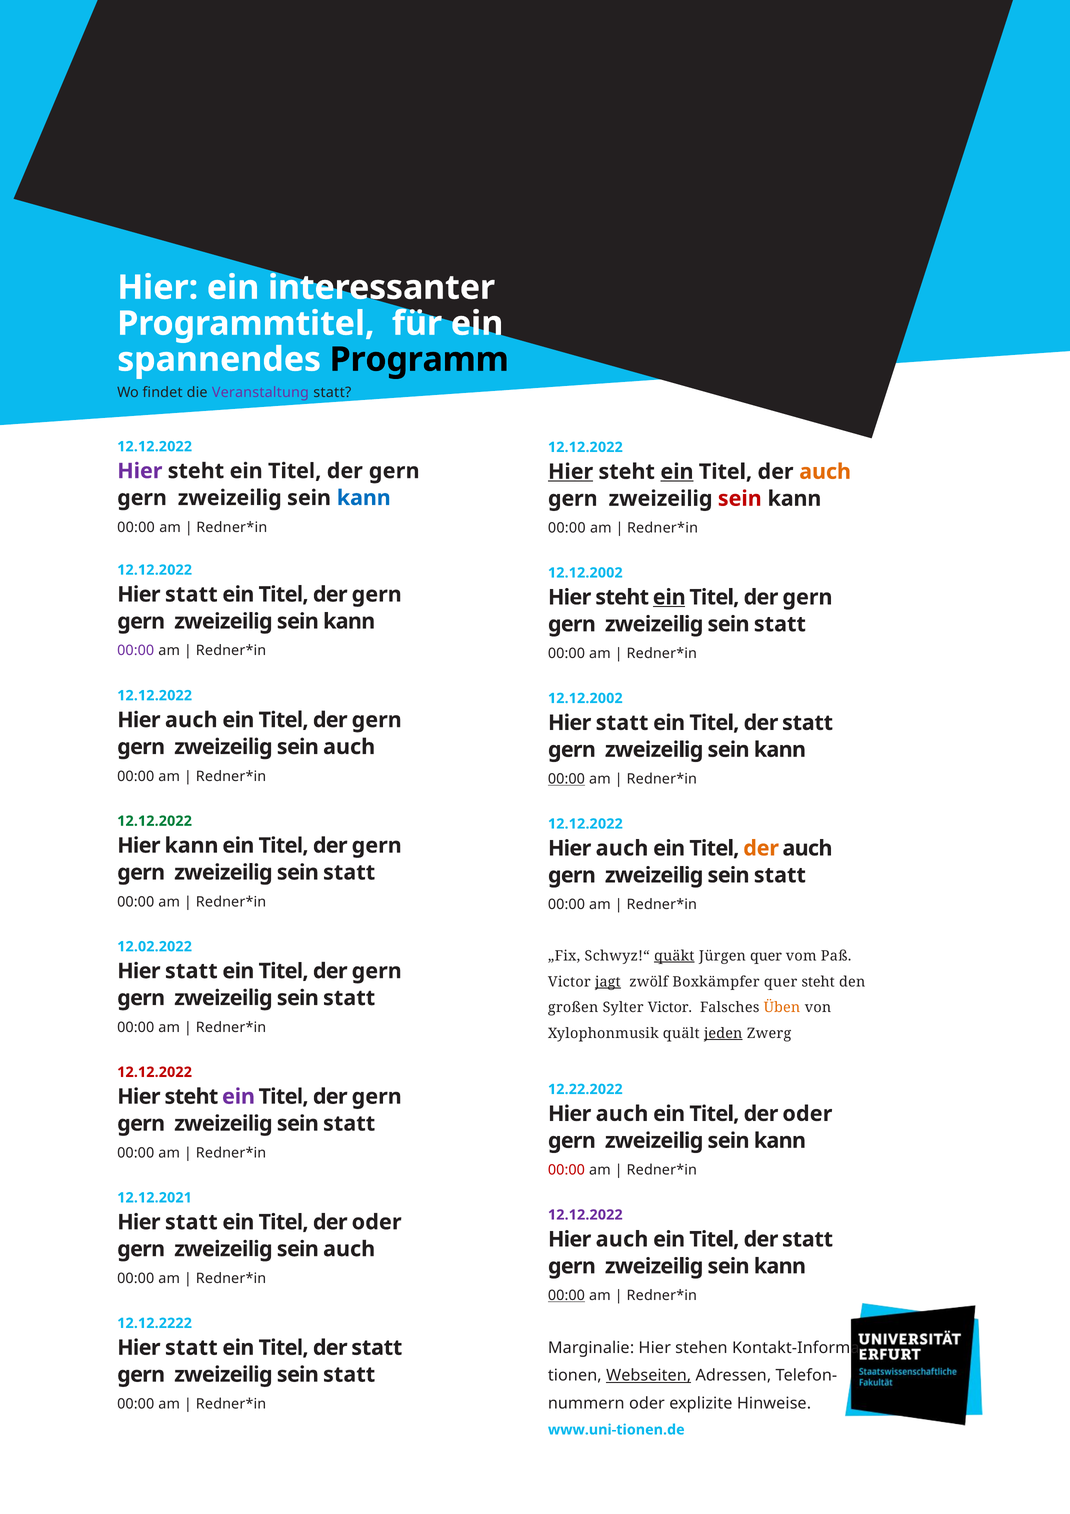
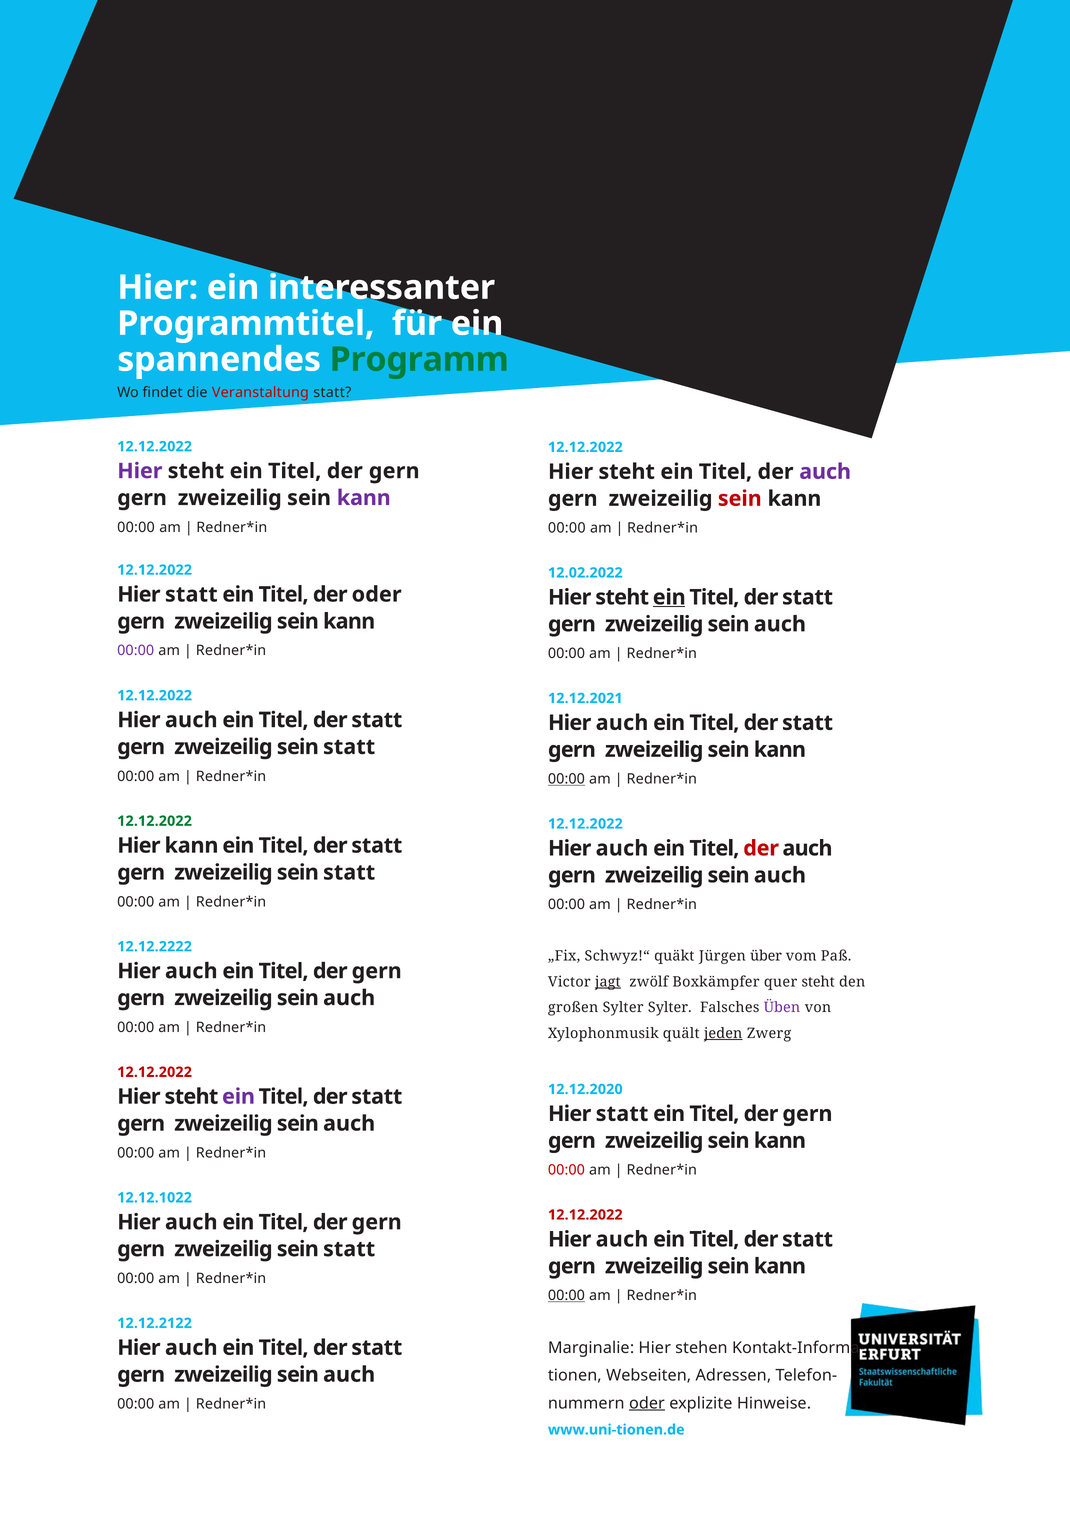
Programm colour: black -> green (419, 360)
Veranstaltung colour: purple -> red (260, 393)
Hier underline: present -> none (571, 472)
ein underline: present -> none (677, 472)
auch colour: orange -> purple (825, 472)
kann colour: blue -> purple (364, 498)
12.12.2002: 12.12.2002 -> 12.02.2022 (585, 573)
gern: gern -> oder (377, 595)
gern: gern -> statt (808, 597)
statt: statt -> auch (780, 624)
12.12.2002: 12.12.2002 -> 12.12.2021 (585, 698)
gern: gern -> statt (377, 720)
statt: statt -> auch (622, 723)
auch: auch -> statt (349, 747)
gern: gern -> statt (377, 846)
der colour: orange -> red (761, 848)
statt: statt -> auch (780, 875)
12.02.2022: 12.02.2022 -> 12.12.2222 (155, 947)
quäkt underline: present -> none (674, 956)
Jürgen quer: quer -> über (766, 956)
statt: statt -> auch (191, 971)
statt: statt -> auch (349, 998)
Sylter Victor: Victor -> Sylter (670, 1008)
Üben colour: orange -> purple (782, 1008)
12.22.2022: 12.22.2022 -> 12.12.2020 (585, 1089)
gern: gern -> statt (377, 1097)
auch: auch -> statt (622, 1114)
oder: oder -> gern (807, 1114)
statt: statt -> auch (349, 1124)
12.12.2021: 12.12.2021 -> 12.12.1022 (155, 1198)
12.12.2022 colour: purple -> red (585, 1215)
statt: statt -> auch (191, 1222)
oder: oder -> gern (377, 1222)
auch: auch -> statt (349, 1249)
12.12.2222: 12.12.2222 -> 12.12.2122 (155, 1323)
statt: statt -> auch (191, 1348)
statt: statt -> auch (349, 1375)
Webseiten underline: present -> none (649, 1376)
oder underline: none -> present (647, 1403)
